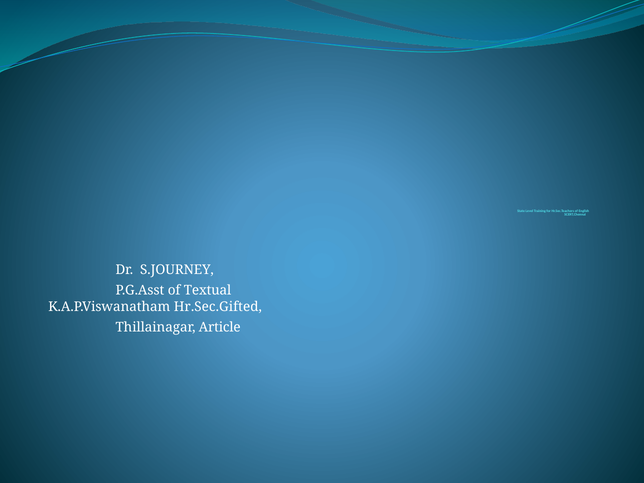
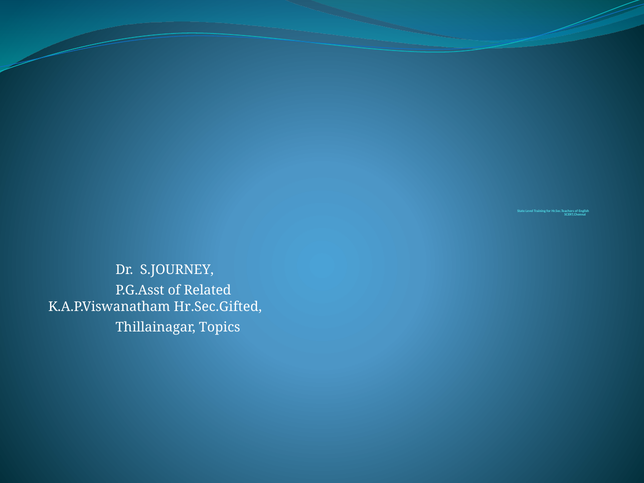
Textual: Textual -> Related (208, 290)
Article: Article -> Topics (220, 327)
